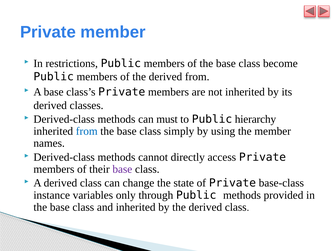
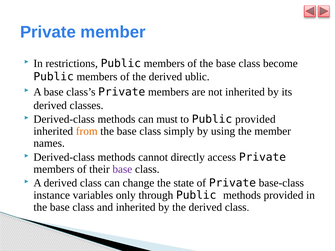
derived from: from -> ublic (197, 77)
Public hierarchy: hierarchy -> provided (255, 119)
from colour: blue -> orange (87, 131)
